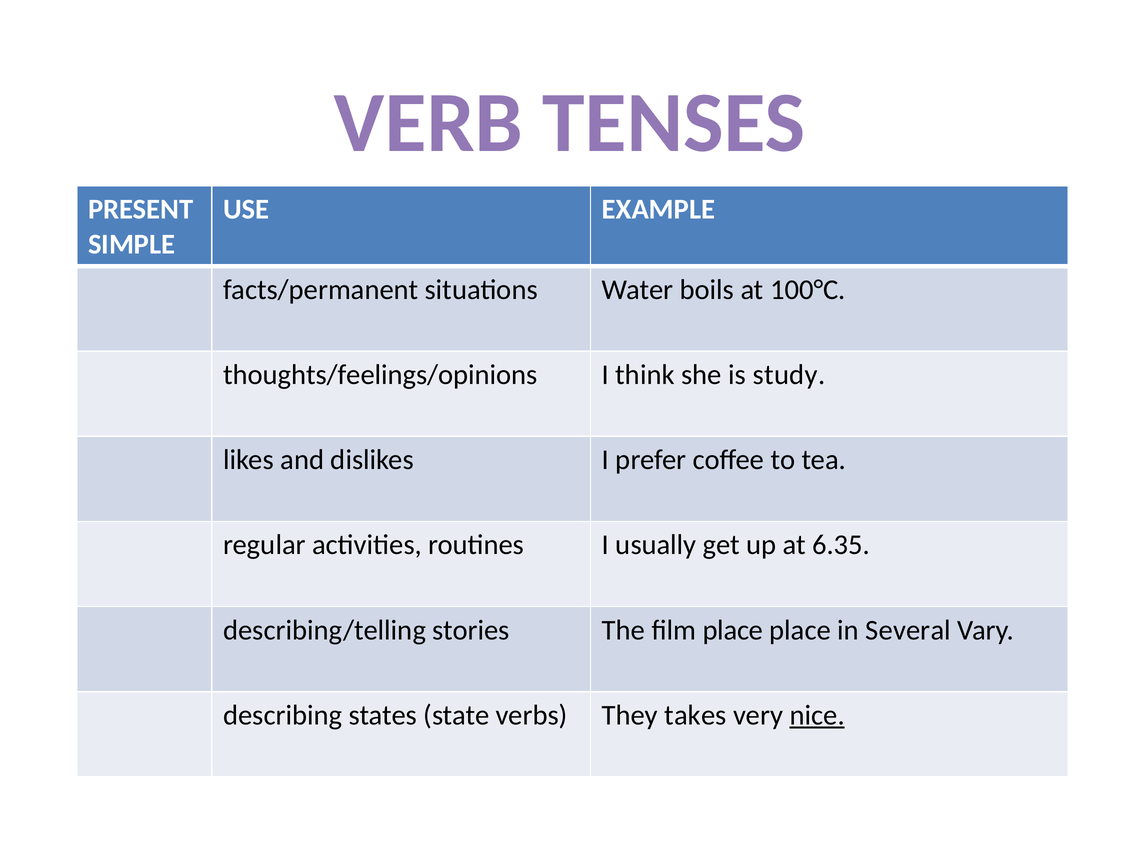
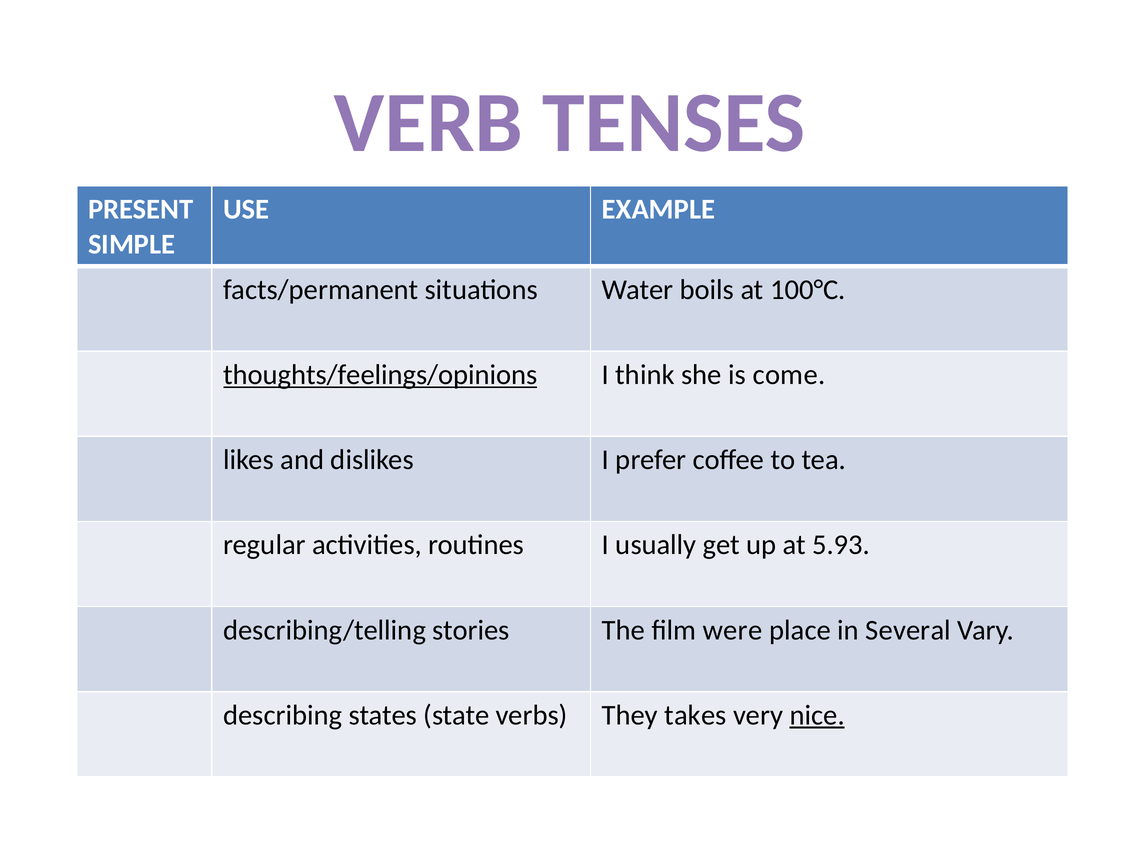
thoughts/feelings/opinions underline: none -> present (380, 375)
study: study -> come (789, 375)
6.35: 6.35 -> 5.93 (841, 545)
film place: place -> were (733, 630)
